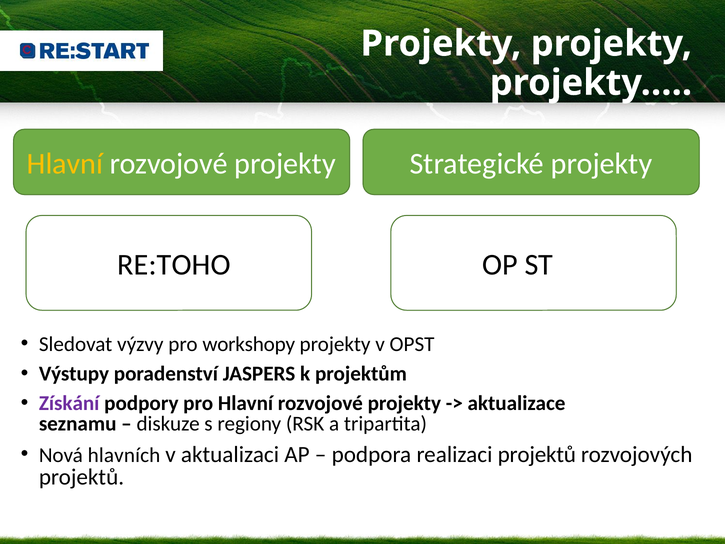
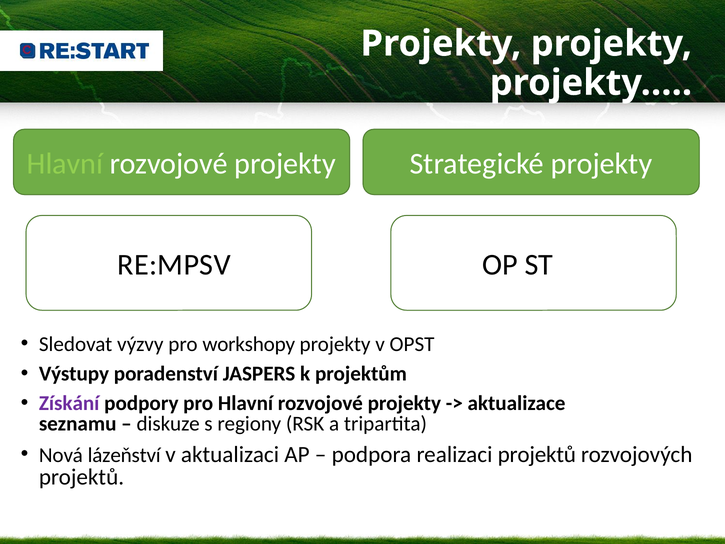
Hlavní colour: yellow -> light green (65, 164)
RE:TOHO: RE:TOHO -> RE:MPSV (174, 265)
hlavních: hlavních -> lázeňství (124, 455)
